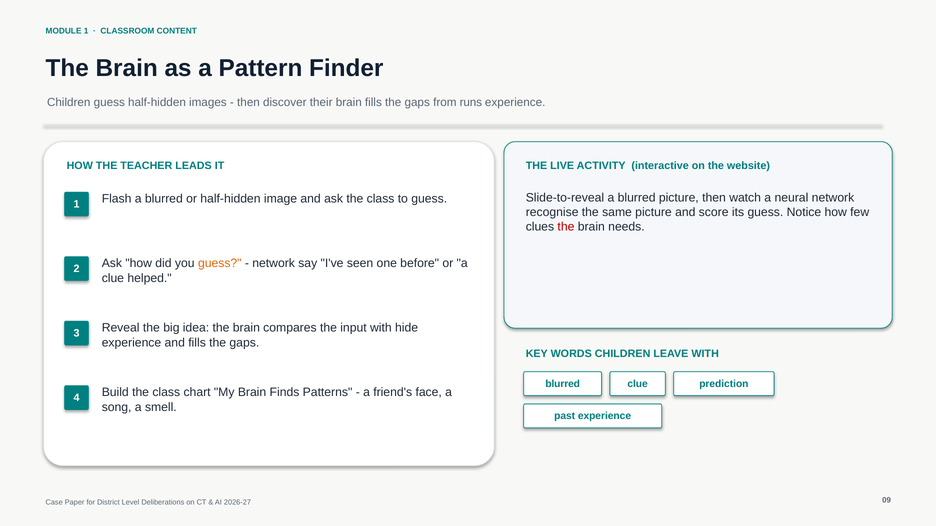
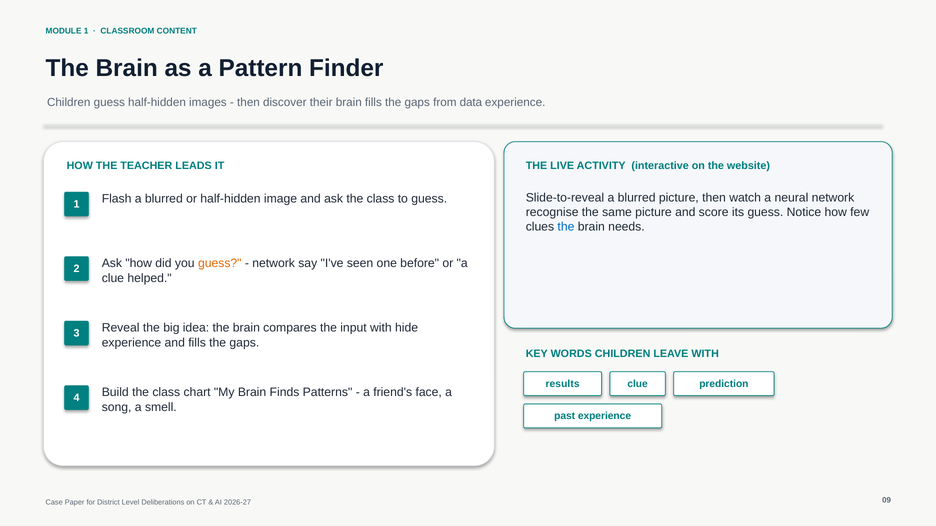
runs: runs -> data (471, 103)
the colour: red -> blue (566, 227)
blurred: blurred -> results (563, 384)
